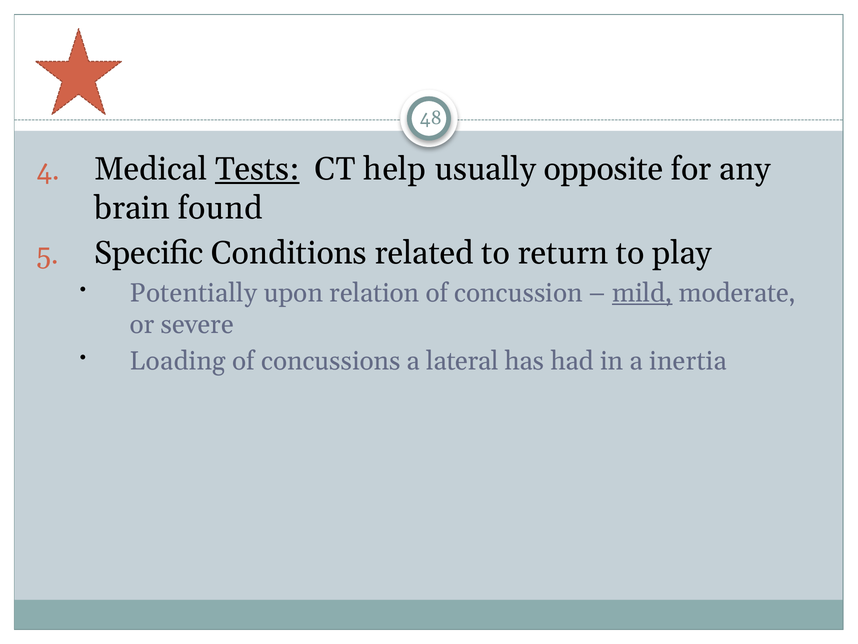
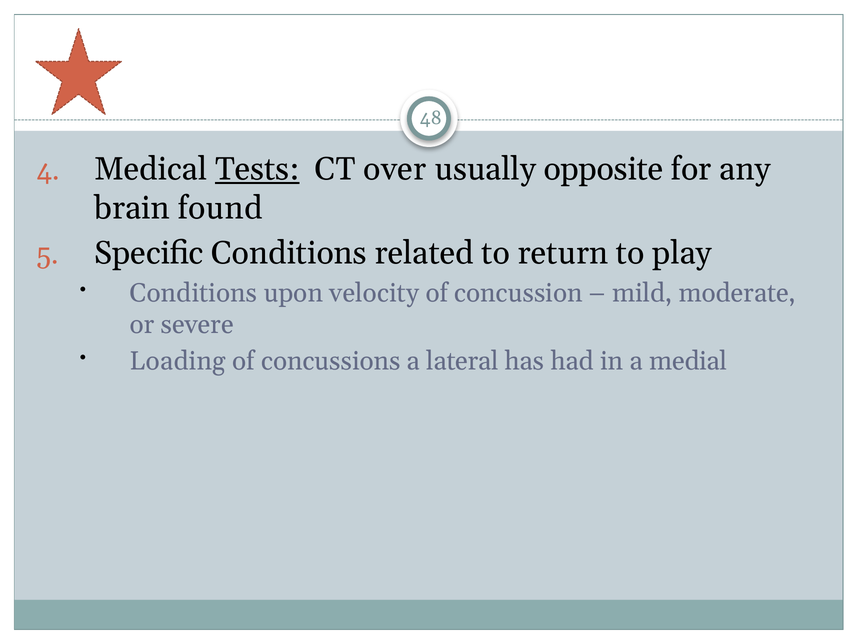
help: help -> over (395, 169)
Potentially: Potentially -> Conditions (194, 293)
relation: relation -> velocity (374, 293)
mild underline: present -> none (642, 293)
inertia: inertia -> medial (688, 361)
